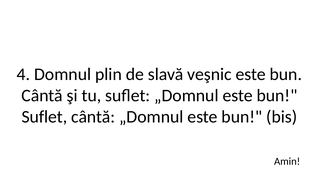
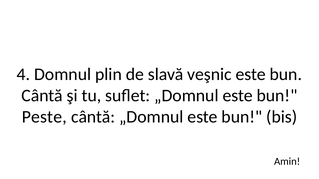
Suflet: Suflet -> Peste (44, 117)
